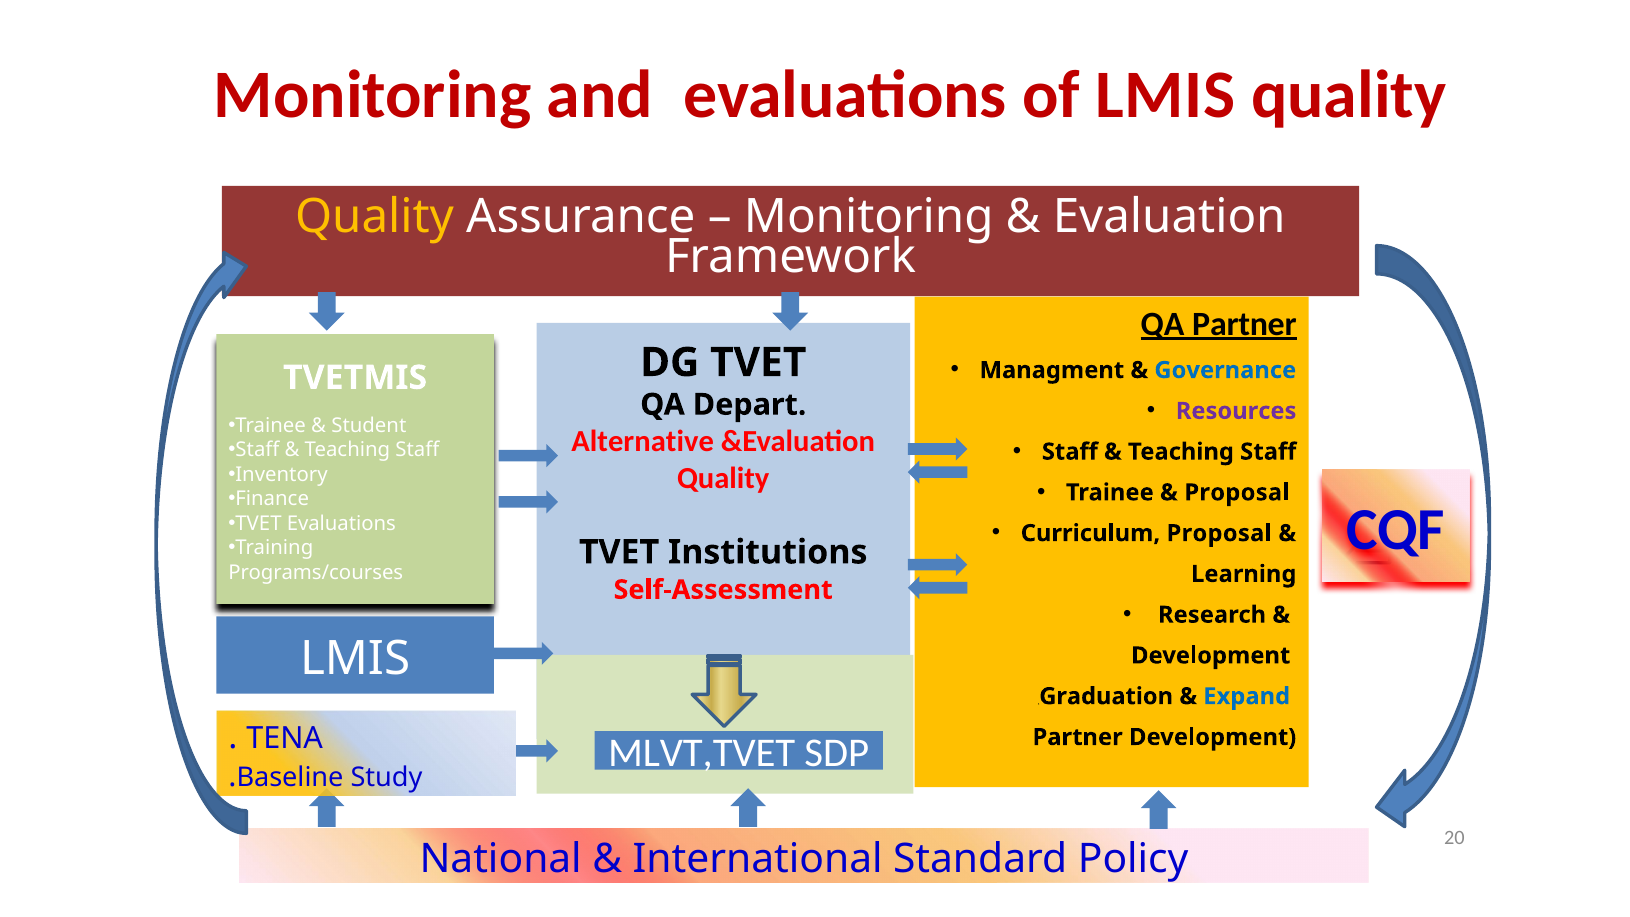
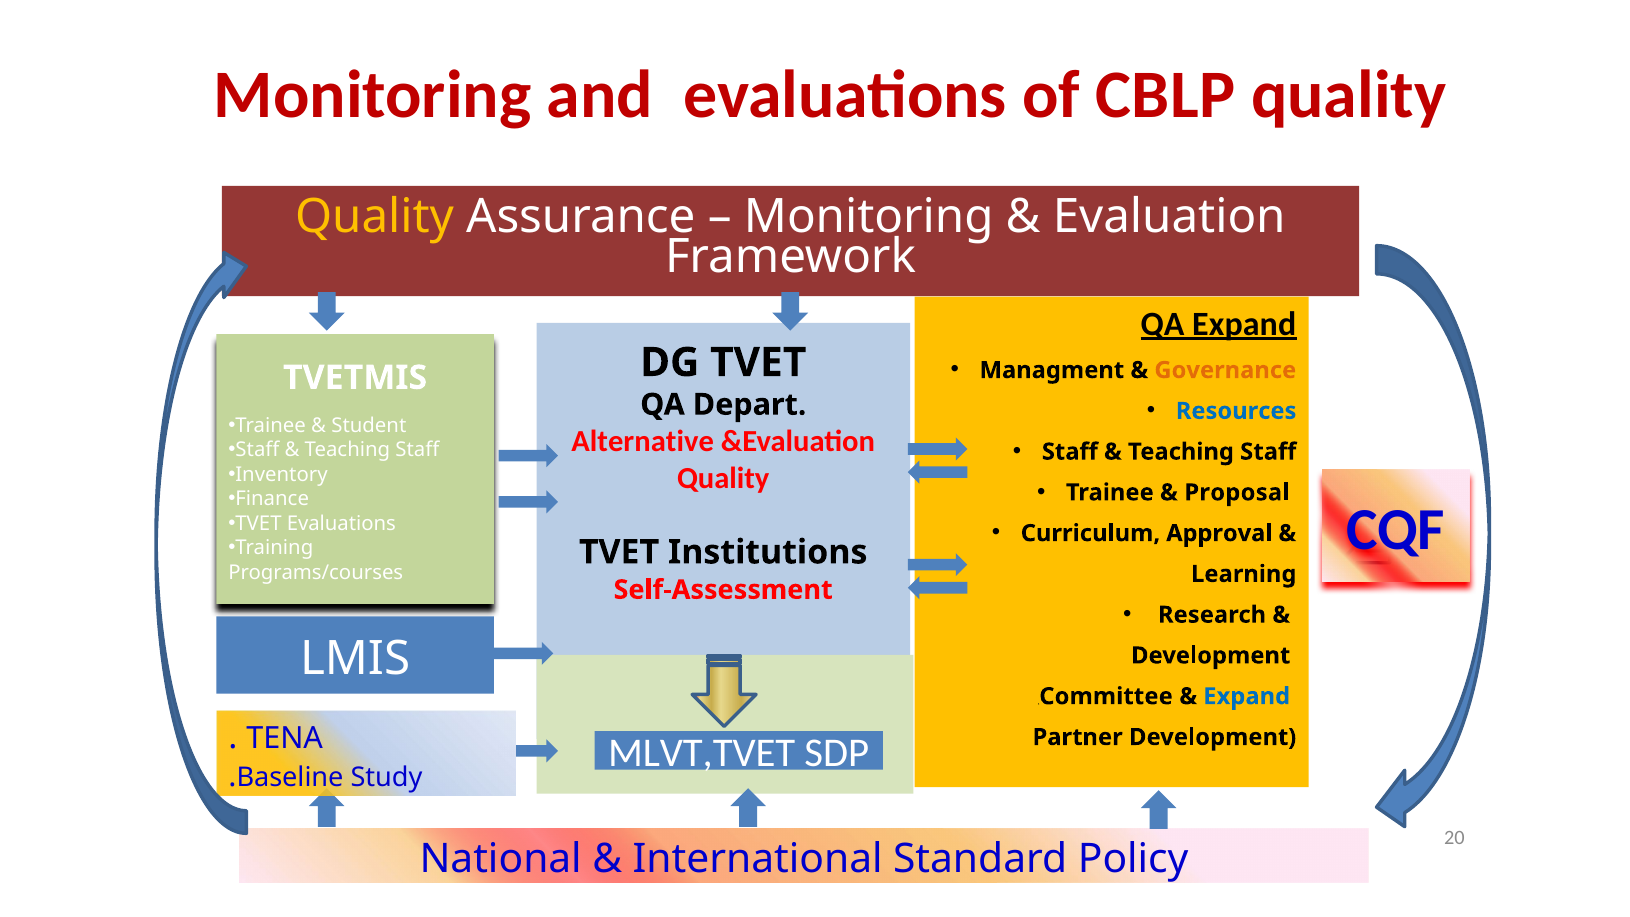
of LMIS: LMIS -> CBLP (1165, 95)
QA Partner: Partner -> Expand (1244, 324)
Governance colour: blue -> orange (1225, 370)
Resources colour: purple -> blue (1236, 411)
Curriculum Proposal: Proposal -> Approval (1219, 533)
Graduation: Graduation -> Committee (1106, 696)
